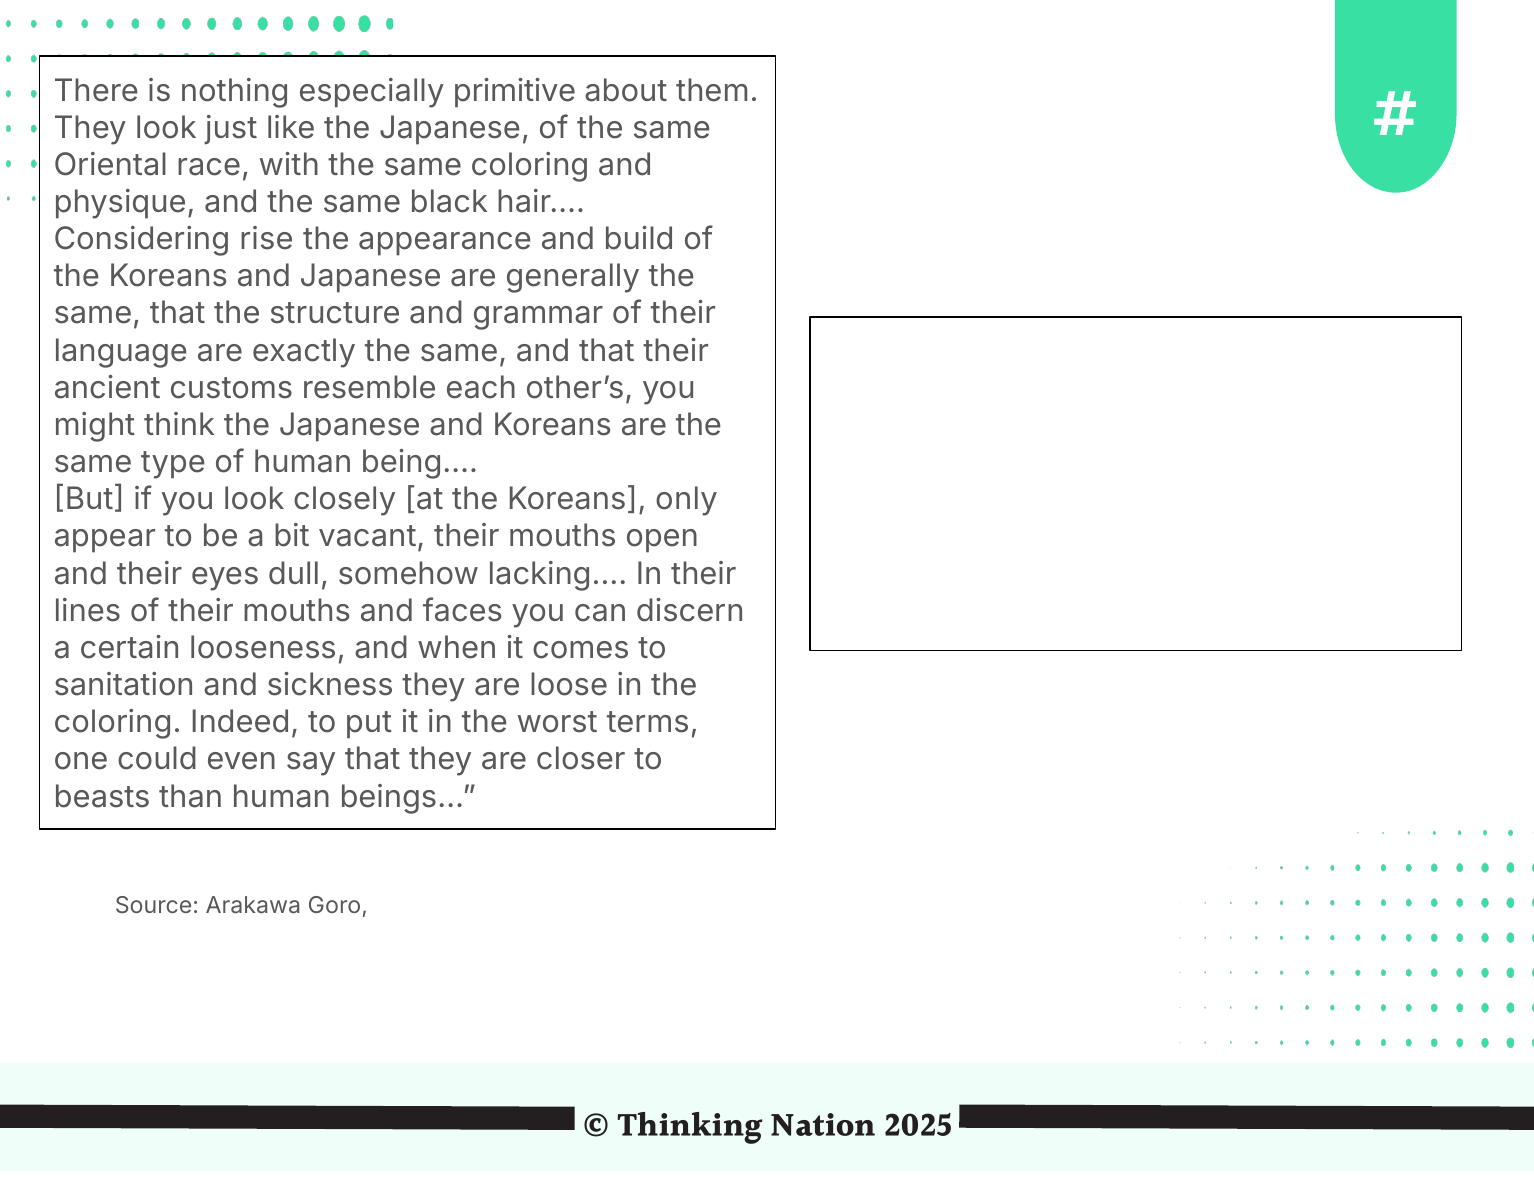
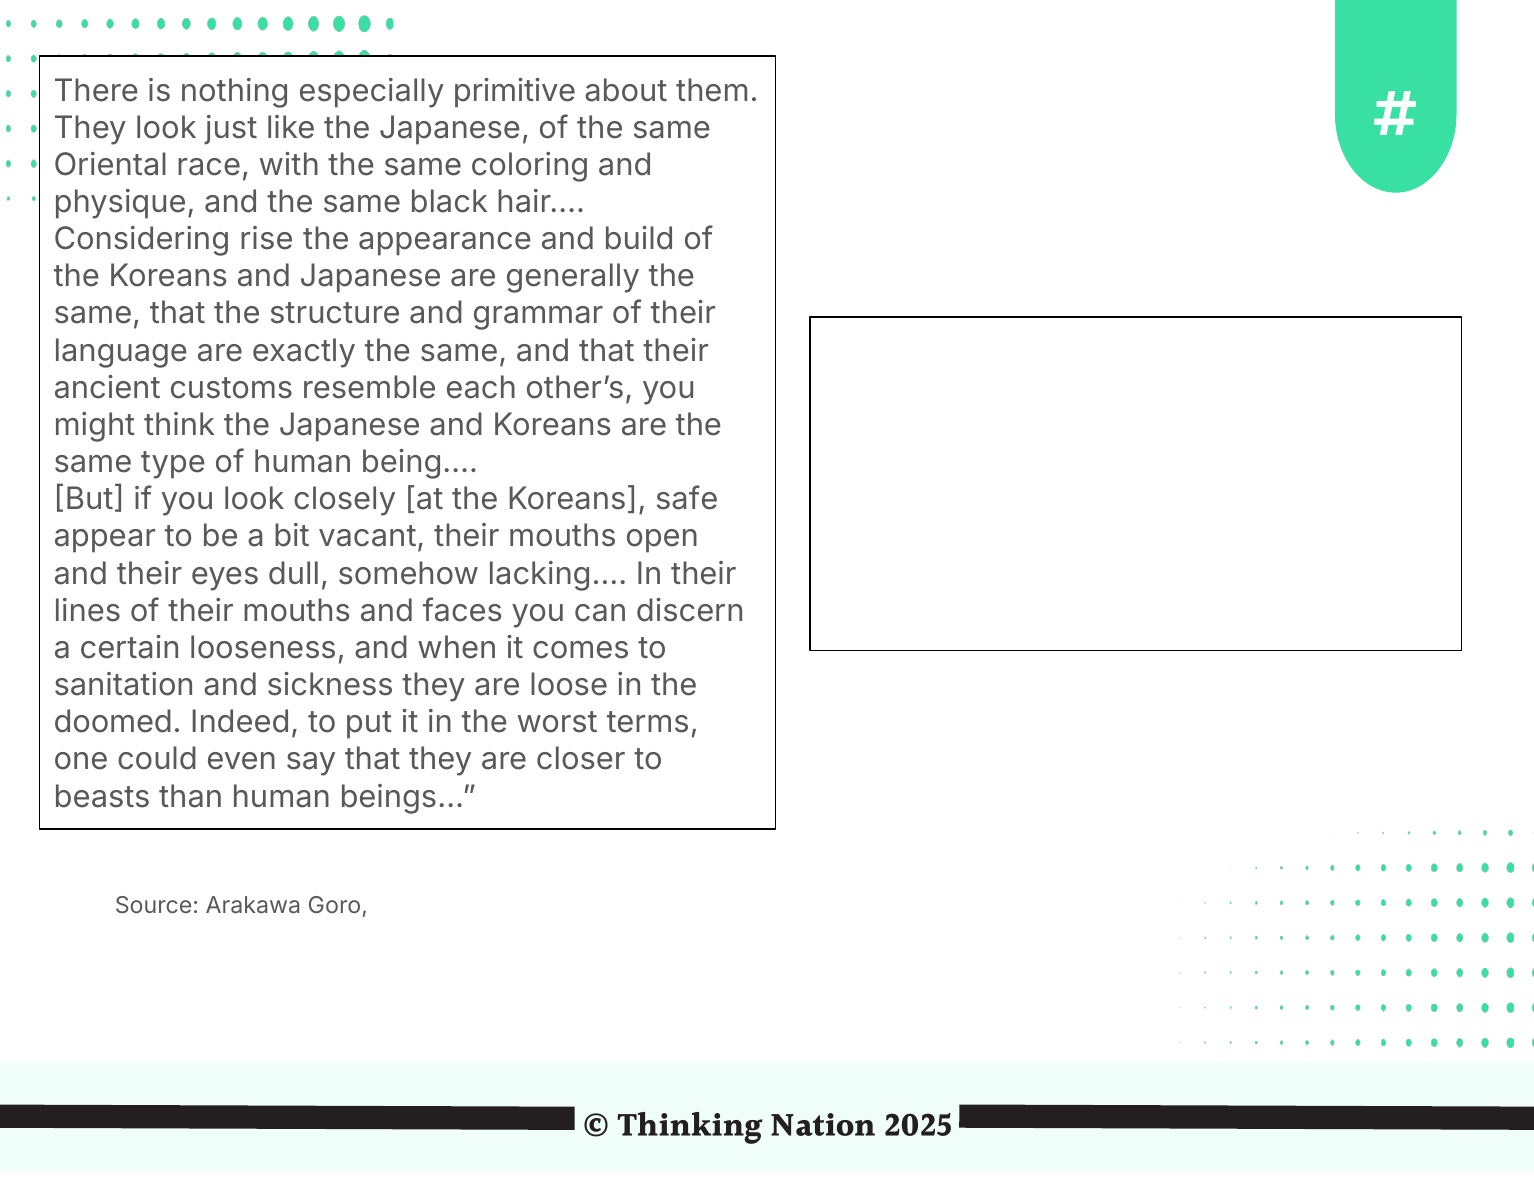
only: only -> safe (687, 500)
coloring: coloring -> doomed (118, 723)
